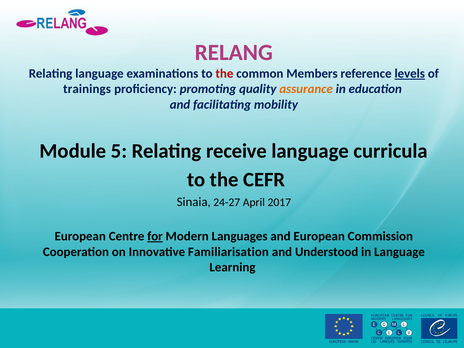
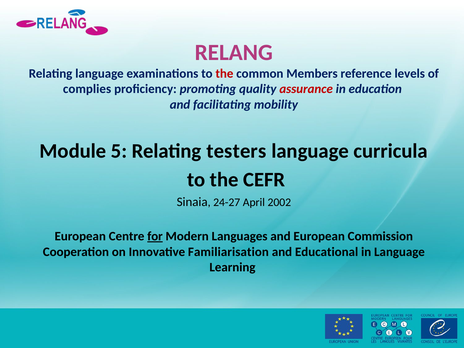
levels underline: present -> none (410, 74)
trainings: trainings -> complies (87, 89)
assurance colour: orange -> red (306, 89)
receive: receive -> testers (236, 151)
2017: 2017 -> 2002 (279, 202)
Understood: Understood -> Educational (327, 252)
